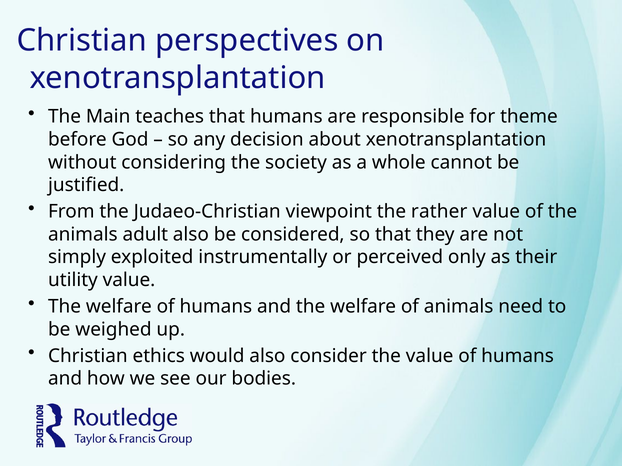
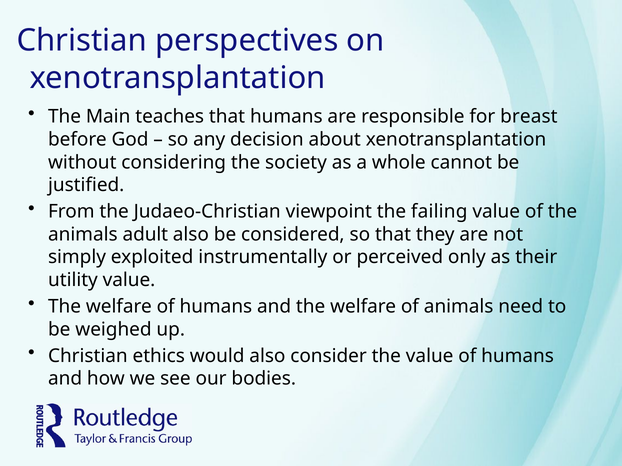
theme: theme -> breast (529, 117)
rather: rather -> failing (439, 212)
